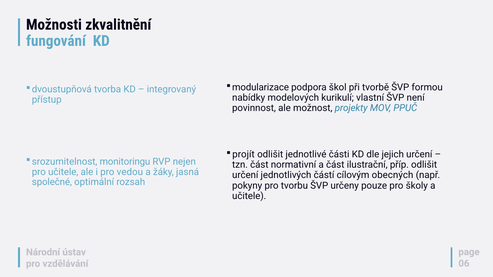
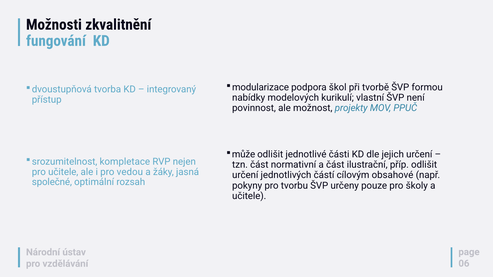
projít: projít -> může (244, 155)
monitoringu: monitoringu -> kompletace (125, 162)
obecných: obecných -> obsahové (393, 175)
